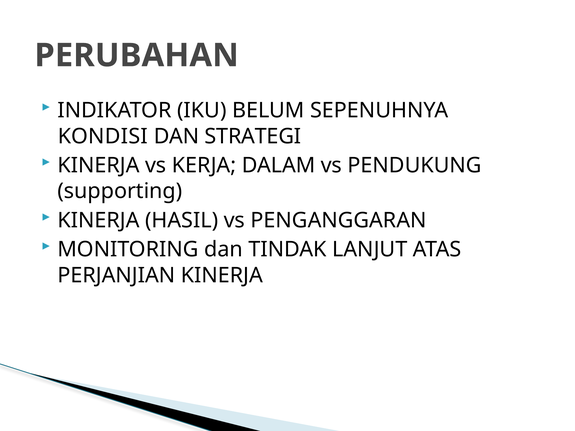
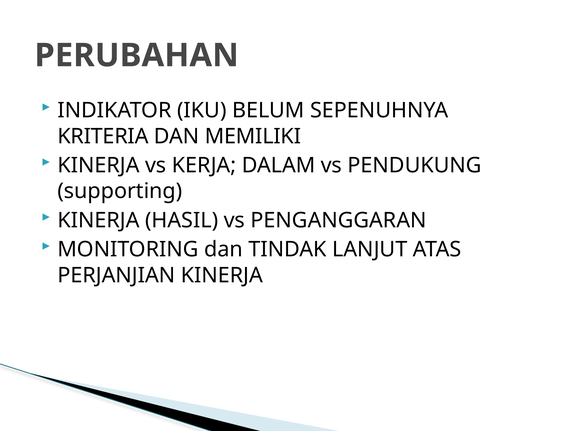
KONDISI: KONDISI -> KRITERIA (103, 136)
STRATEGI: STRATEGI -> MEMILIKI (253, 136)
